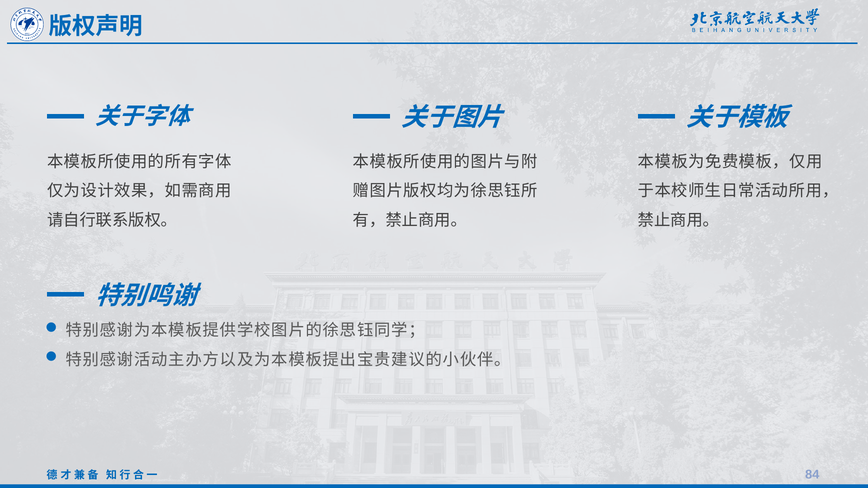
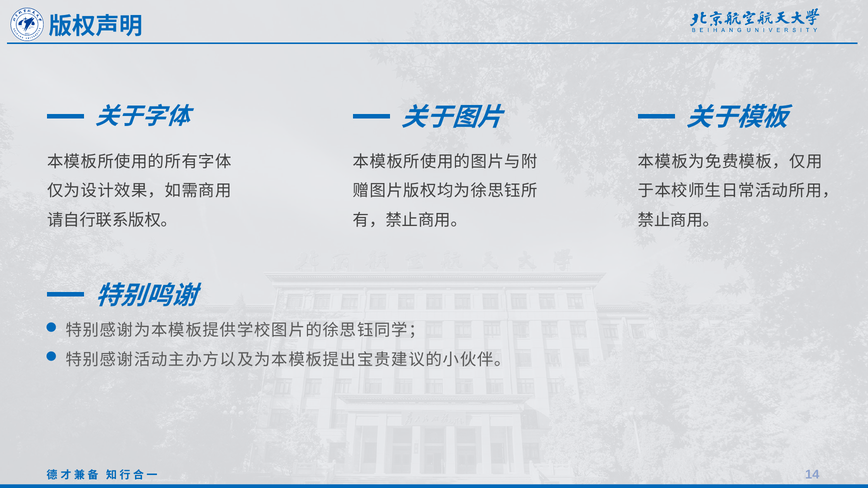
84: 84 -> 14 (812, 475)
